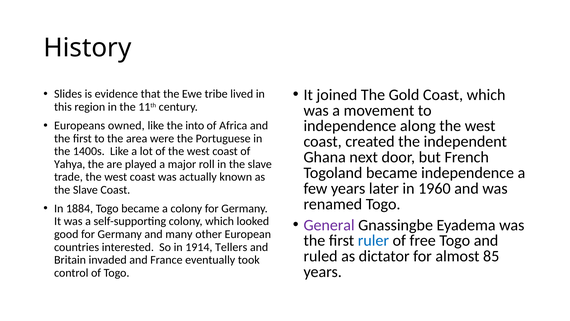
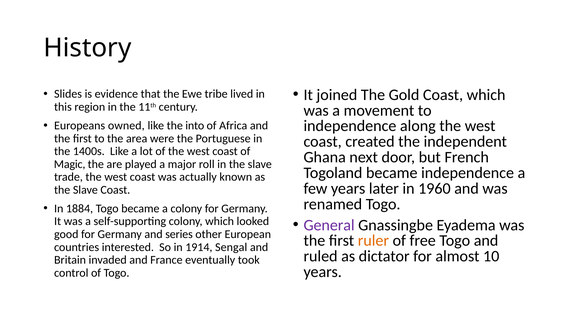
Yahya: Yahya -> Magic (70, 164)
many: many -> series (179, 234)
ruler colour: blue -> orange (373, 240)
Tellers: Tellers -> Sengal (231, 247)
85: 85 -> 10 (491, 256)
